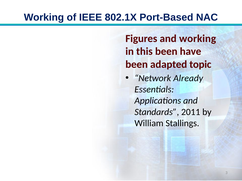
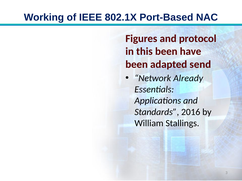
and working: working -> protocol (198, 39)
topic: topic -> send (200, 64)
2011: 2011 -> 2016 (191, 112)
